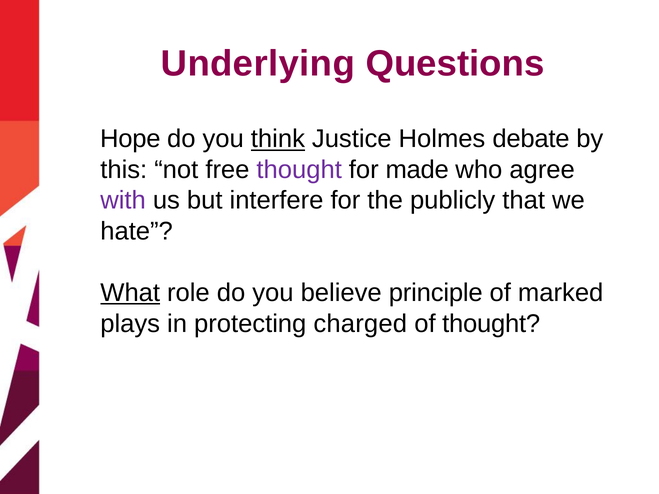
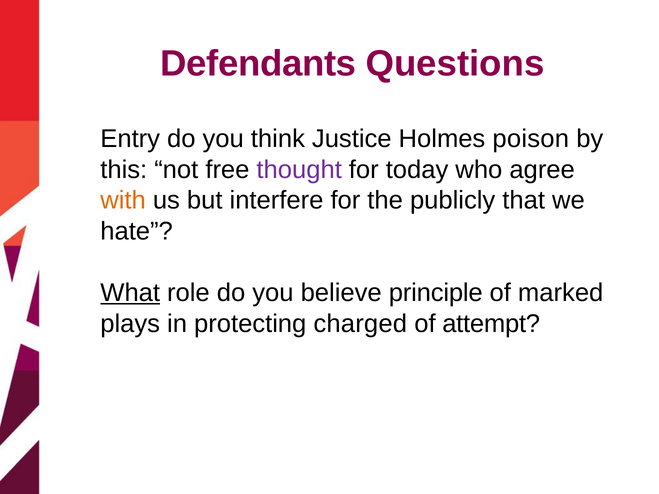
Underlying: Underlying -> Defendants (258, 64)
Hope: Hope -> Entry (130, 139)
think underline: present -> none (278, 139)
debate: debate -> poison (531, 139)
made: made -> today (417, 170)
with colour: purple -> orange (123, 201)
of thought: thought -> attempt (491, 324)
